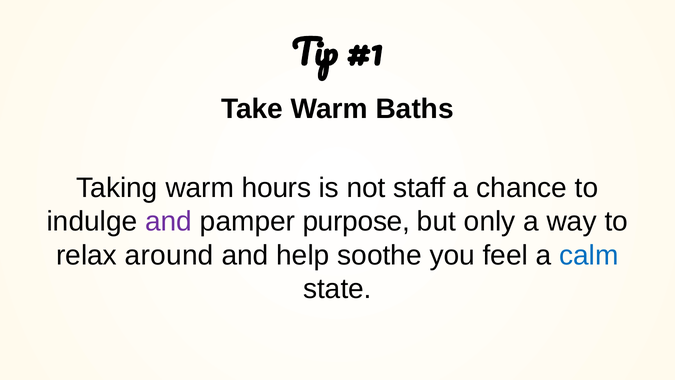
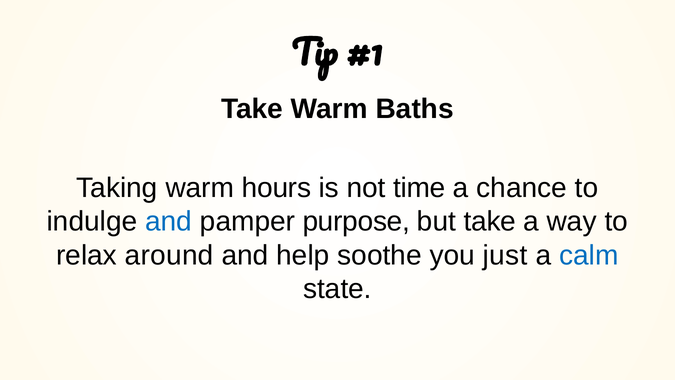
staff: staff -> time (419, 188)
and colour: purple -> blue (169, 221)
but only: only -> take (490, 221)
feel: feel -> just (505, 255)
